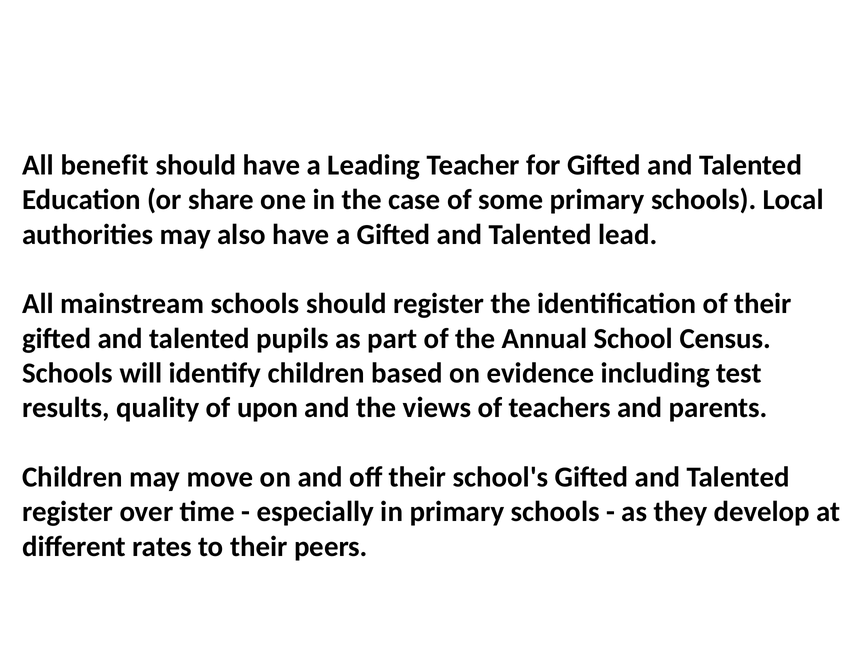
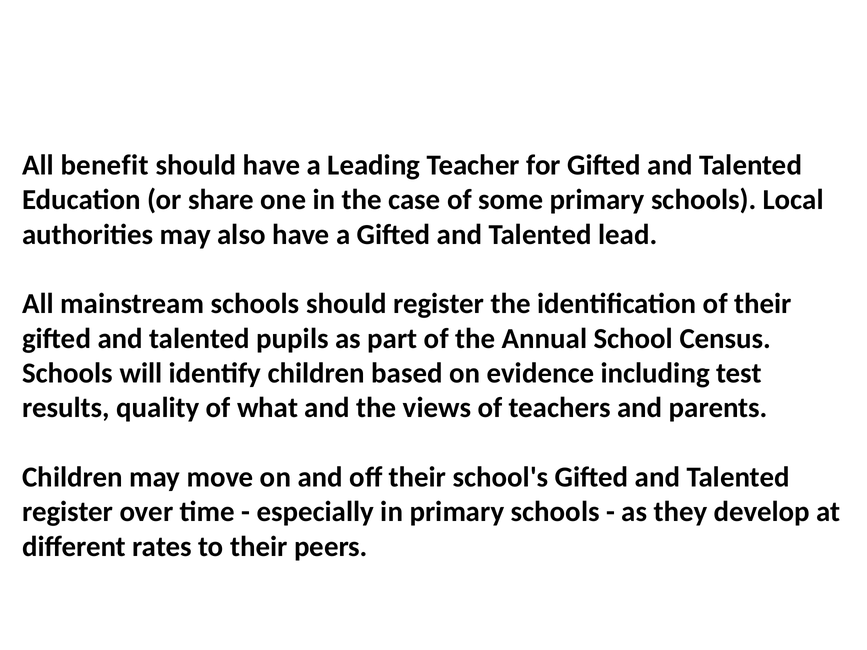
upon: upon -> what (268, 408)
